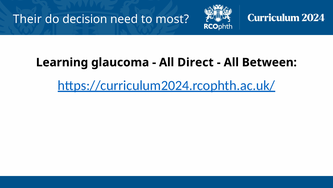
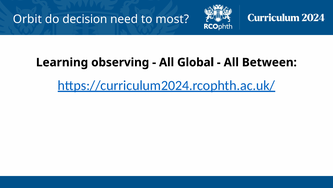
Their: Their -> Orbit (27, 19)
glaucoma: glaucoma -> observing (120, 62)
Direct: Direct -> Global (196, 62)
